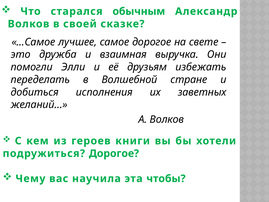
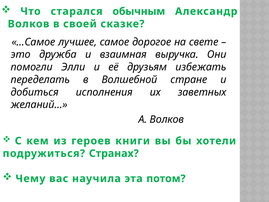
подружиться Дорогое: Дорогое -> Странах (114, 153)
чтобы: чтобы -> потом (166, 178)
